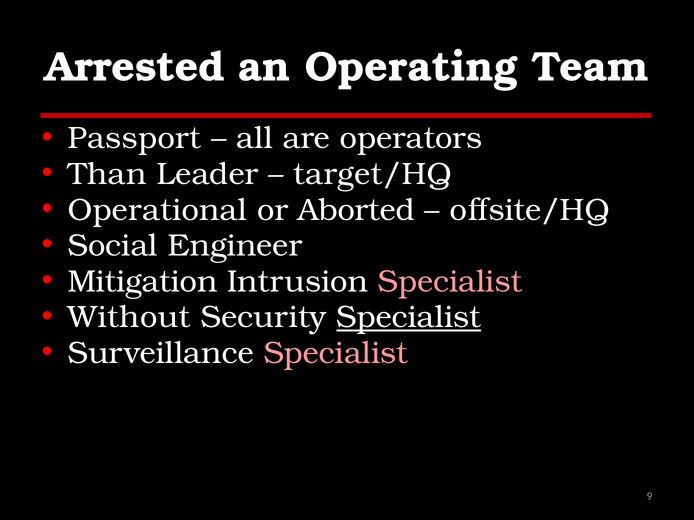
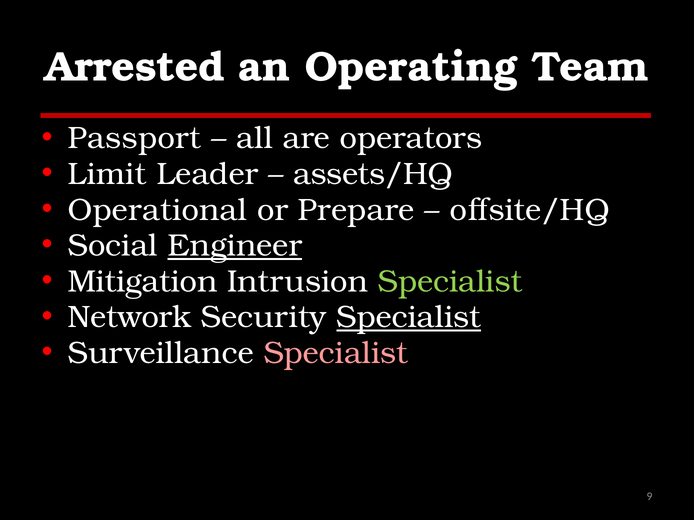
Than: Than -> Limit (107, 174)
target/HQ: target/HQ -> assets/HQ (373, 174)
Aborted: Aborted -> Prepare (356, 210)
Engineer underline: none -> present (235, 246)
Specialist colour: pink -> light green (450, 282)
Without: Without -> Network (129, 318)
